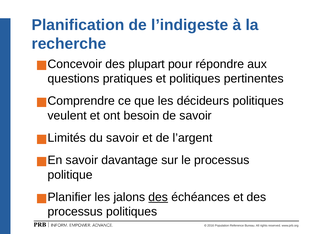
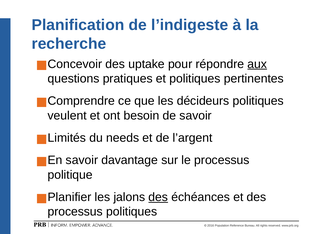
plupart: plupart -> uptake (147, 64)
aux underline: none -> present (257, 64)
du savoir: savoir -> needs (123, 138)
